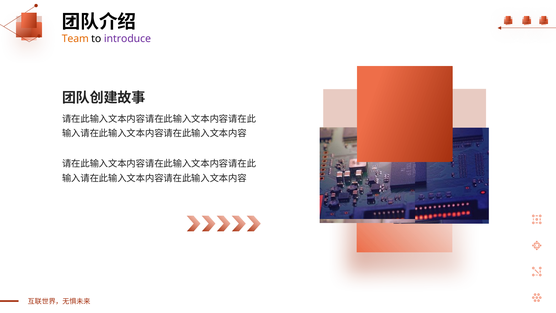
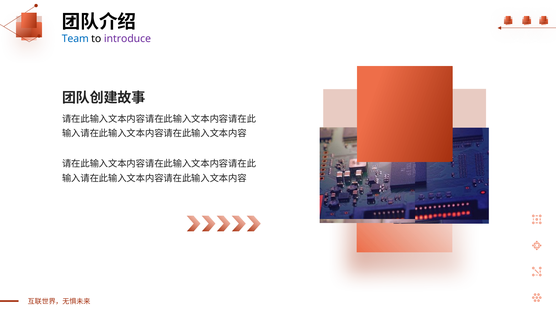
Team colour: orange -> blue (75, 39)
